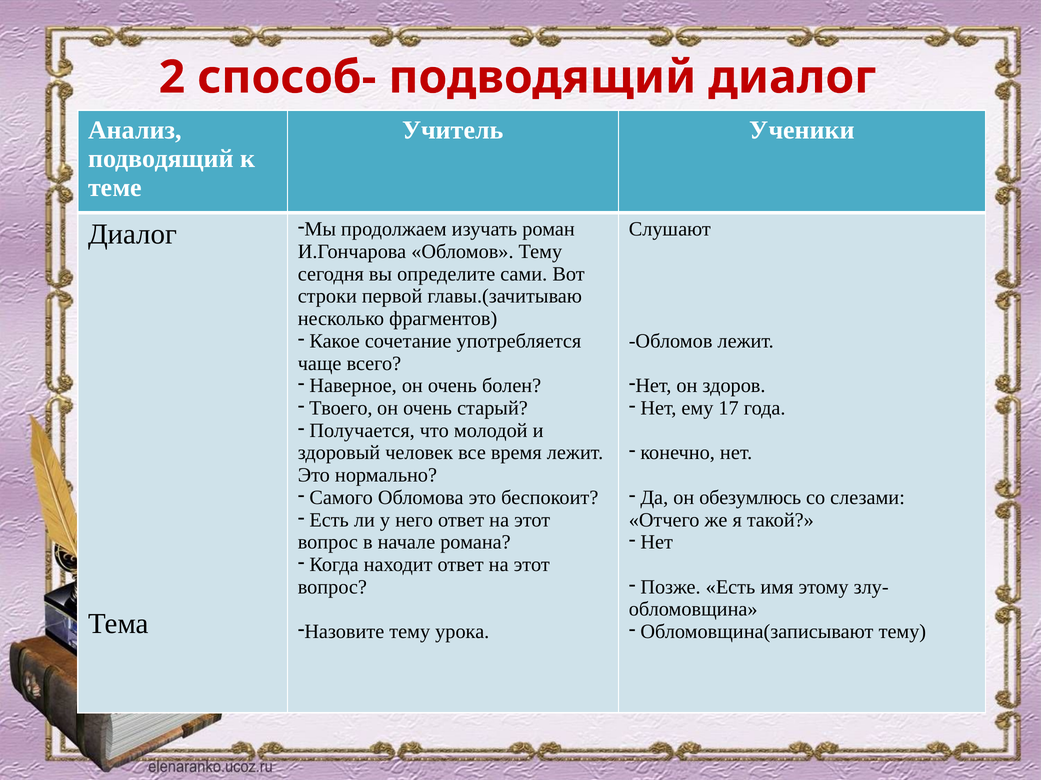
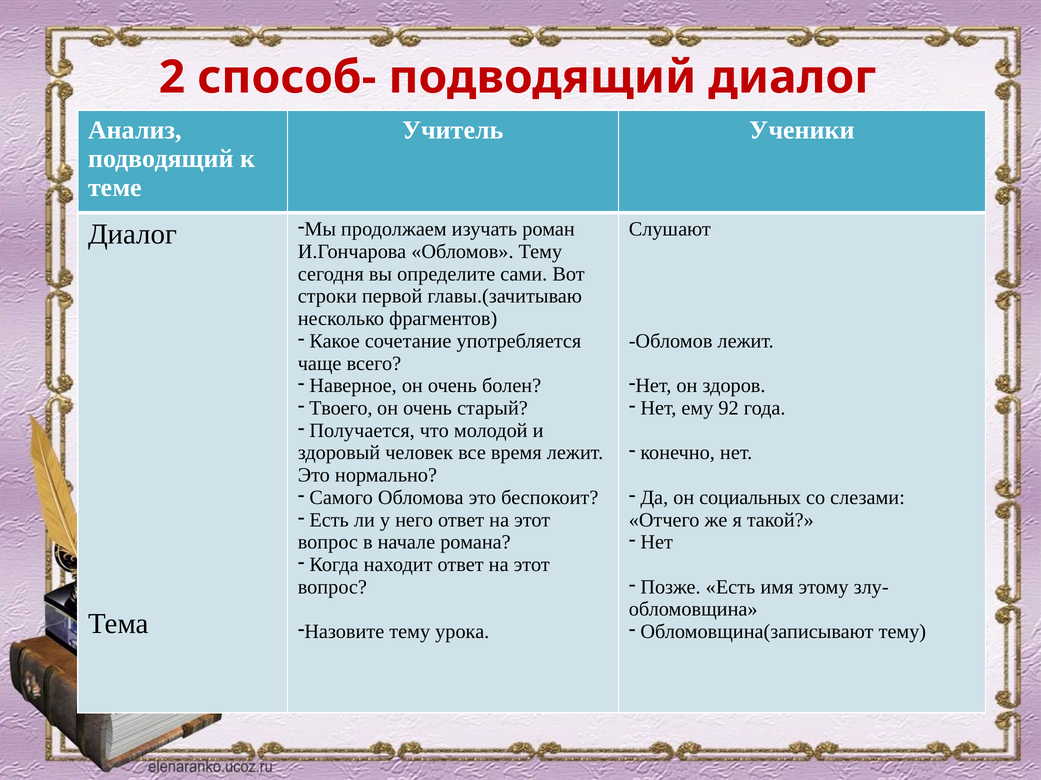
17: 17 -> 92 (729, 408)
обезумлюсь: обезумлюсь -> социальных (750, 498)
